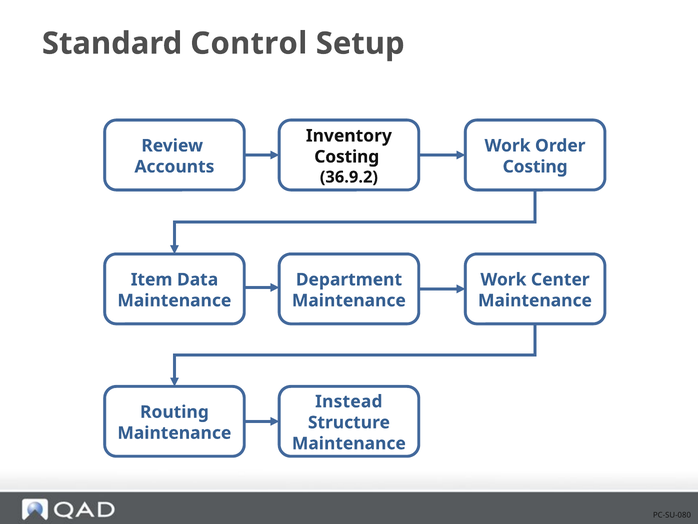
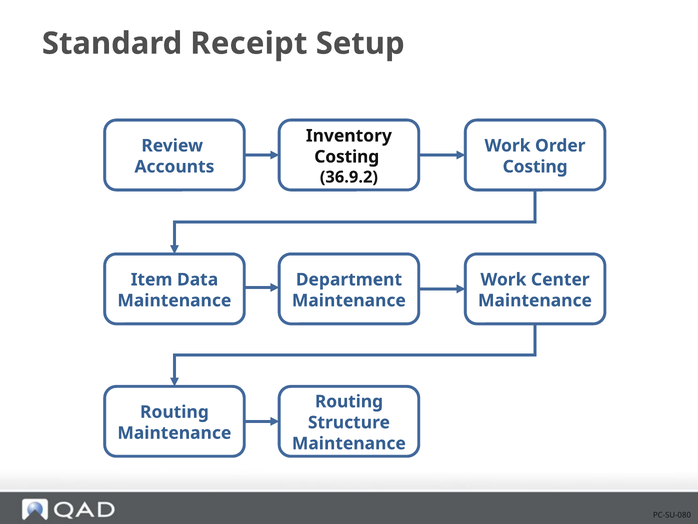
Control: Control -> Receipt (249, 43)
Instead: Instead -> Routing (349, 401)
